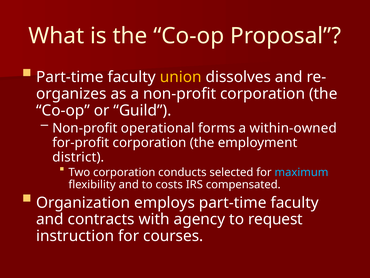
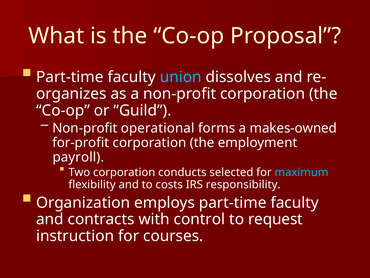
union colour: yellow -> light blue (181, 77)
within-owned: within-owned -> makes-owned (293, 128)
district: district -> payroll (78, 157)
compensated: compensated -> responsibility (243, 184)
agency: agency -> control (199, 219)
